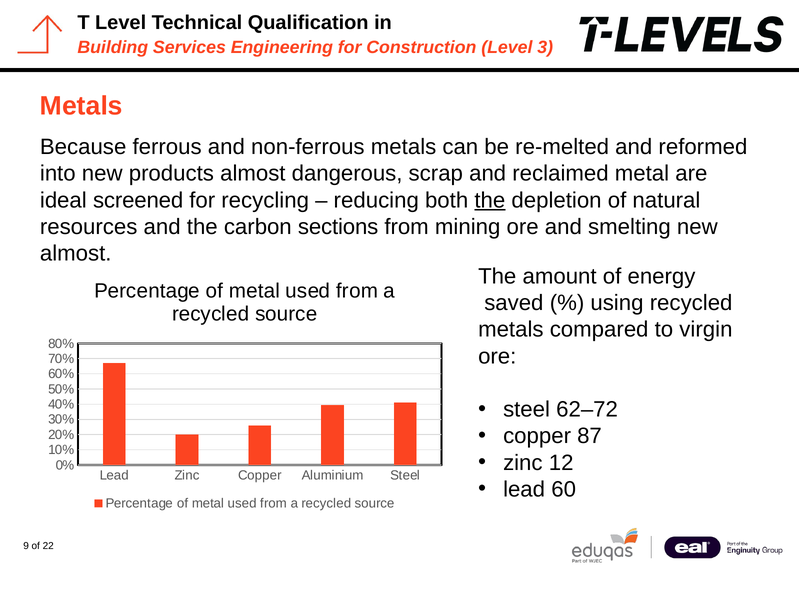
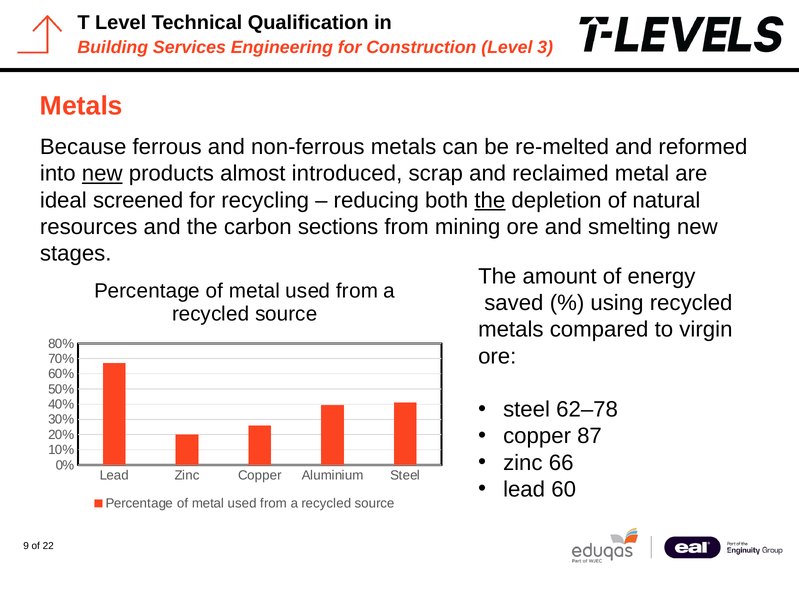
new underline: none -> present (102, 174)
dangerous: dangerous -> introduced (347, 174)
almost: almost -> stages (76, 254)
62–72: 62–72 -> 62–78 (587, 410)
12: 12 -> 66 (561, 463)
